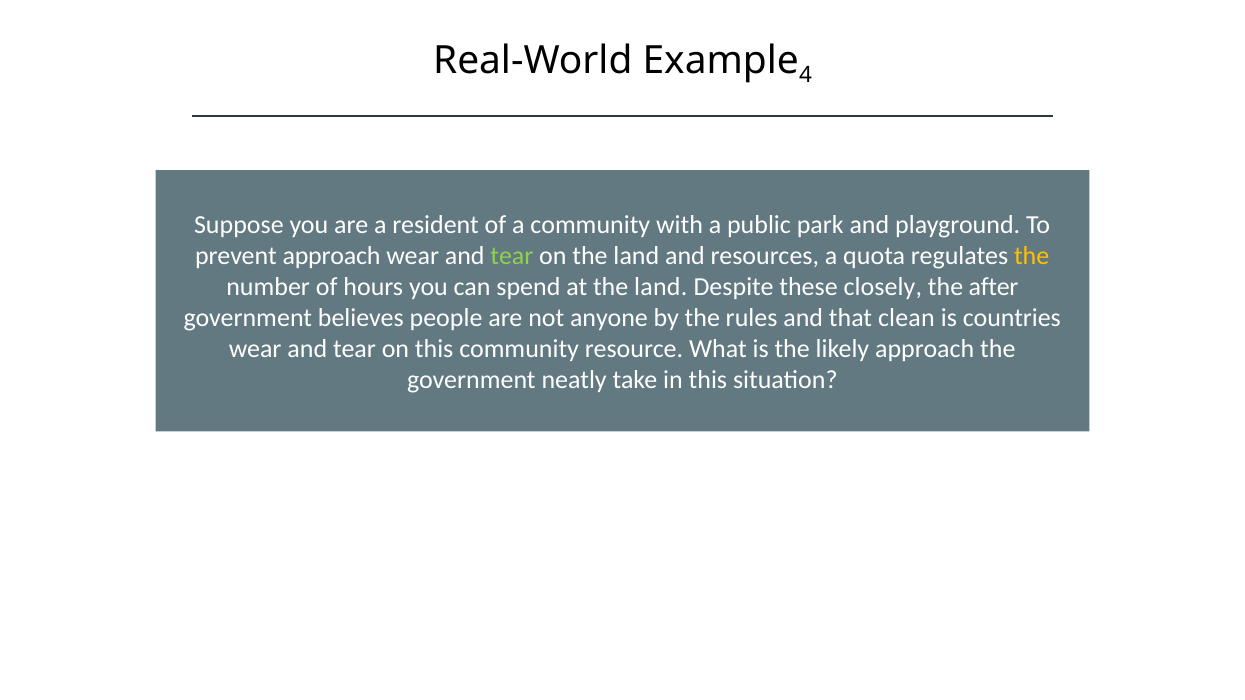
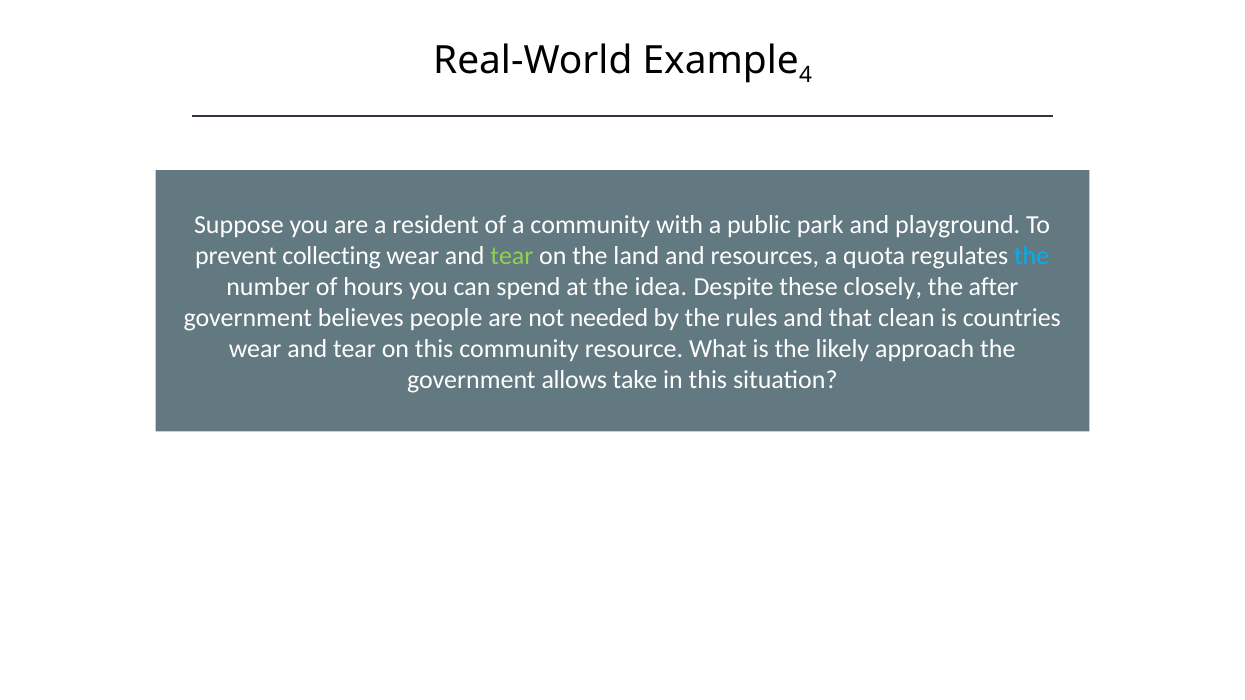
prevent approach: approach -> collecting (332, 256)
the colour: yellow -> light blue (1032, 256)
at the land: land -> idea (661, 287)
anyone: anyone -> needed (609, 318)
neatly: neatly -> allows (574, 380)
